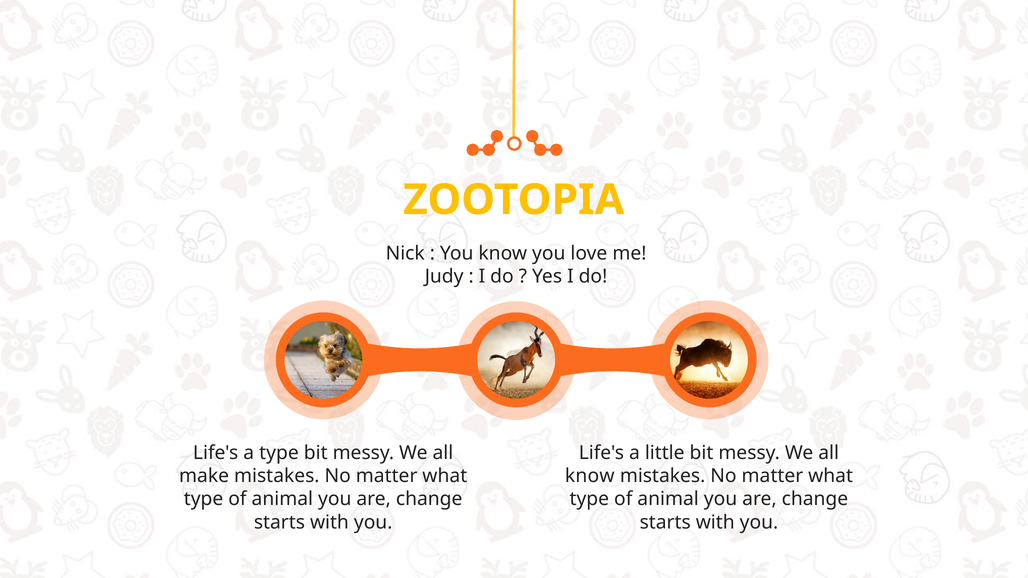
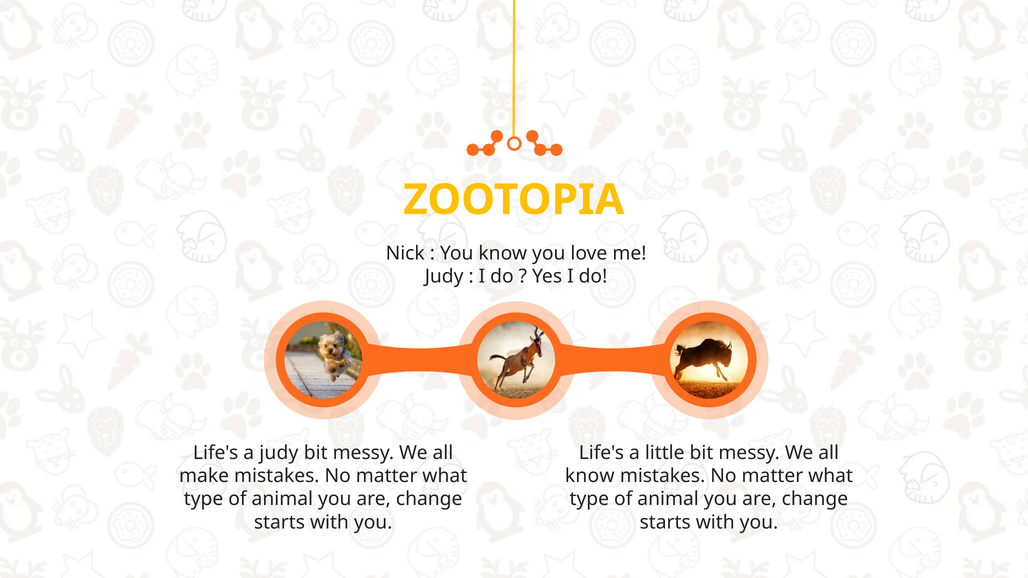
a type: type -> judy (279, 453)
